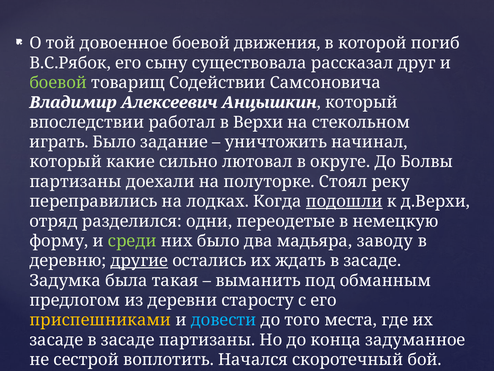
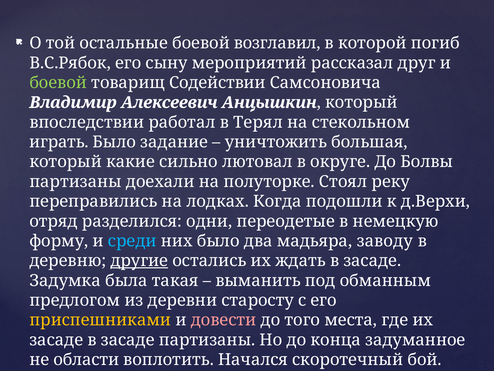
довоенное: довоенное -> остальные (124, 43)
движения: движения -> возглавил (277, 43)
существовала: существовала -> мероприятий (249, 63)
Верхи: Верхи -> Терял (258, 122)
начинал: начинал -> большая (369, 142)
подошли underline: present -> none (344, 201)
среди colour: light green -> light blue (132, 241)
довести colour: light blue -> pink (224, 320)
сестрой: сестрой -> области (86, 359)
